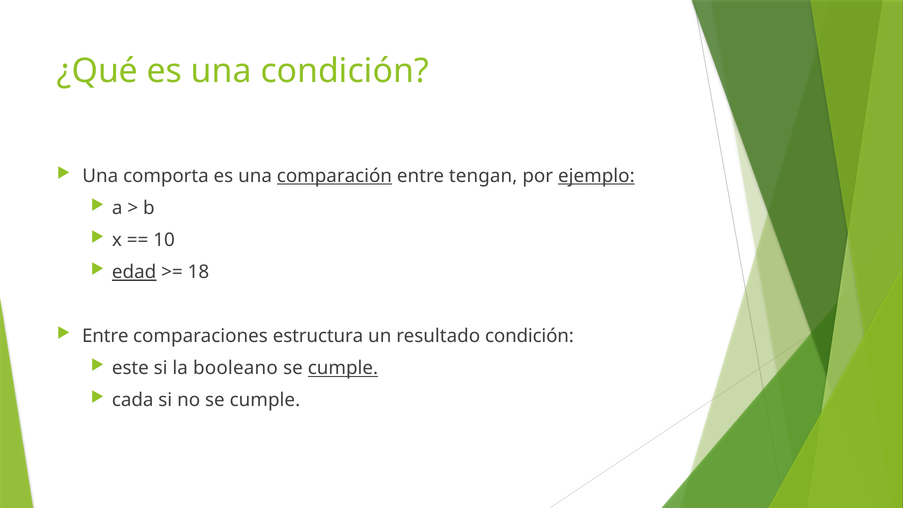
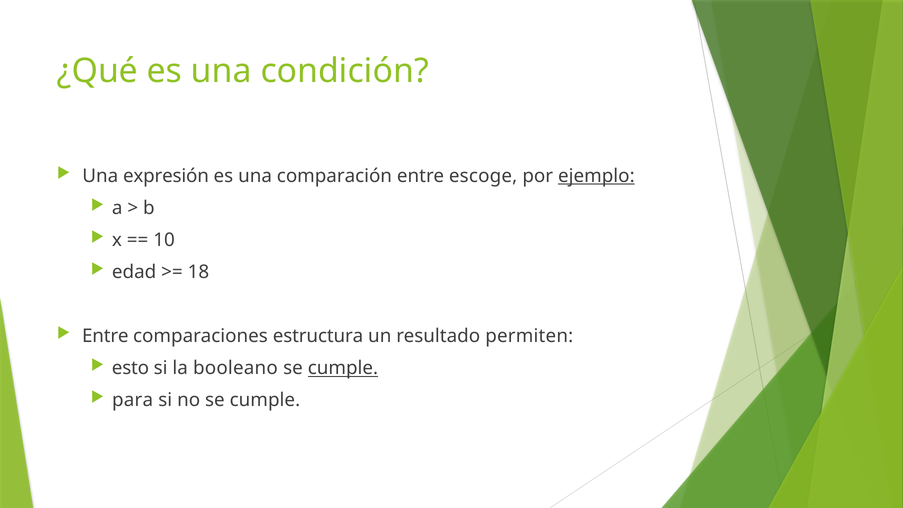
comporta: comporta -> expresión (166, 176)
comparación underline: present -> none (334, 176)
tengan: tengan -> escoge (483, 176)
edad underline: present -> none (134, 272)
resultado condición: condición -> permiten (529, 336)
este: este -> esto (130, 368)
cada: cada -> para (133, 400)
